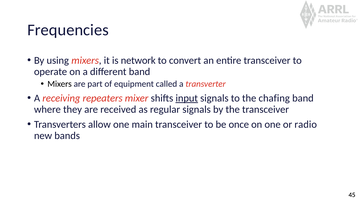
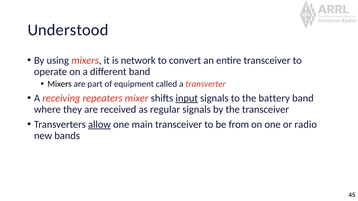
Frequencies: Frequencies -> Understood (68, 30)
chafing: chafing -> battery (274, 98)
allow underline: none -> present (99, 125)
once: once -> from (239, 125)
